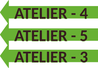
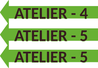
3: 3 -> 5 (84, 57)
